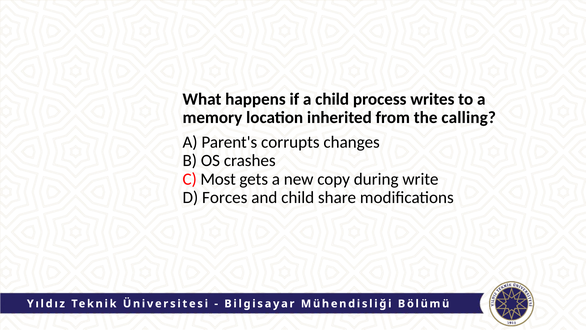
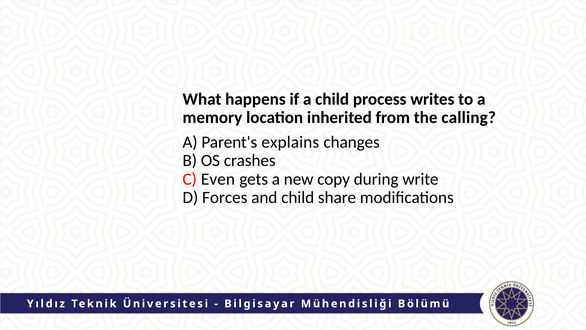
corrupts: corrupts -> explains (290, 142)
Most: Most -> Even (218, 179)
